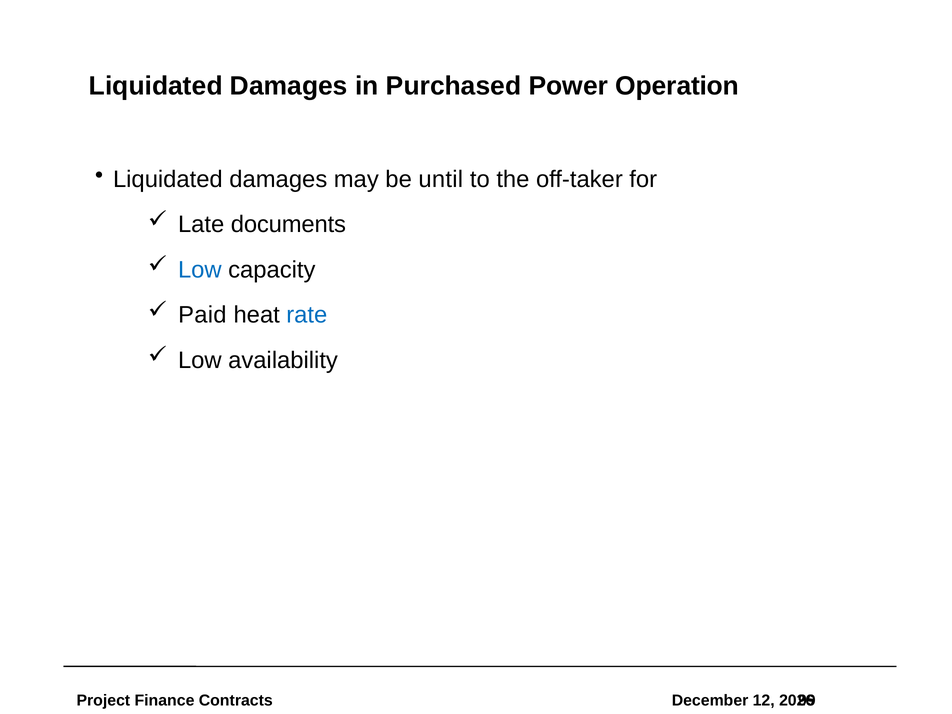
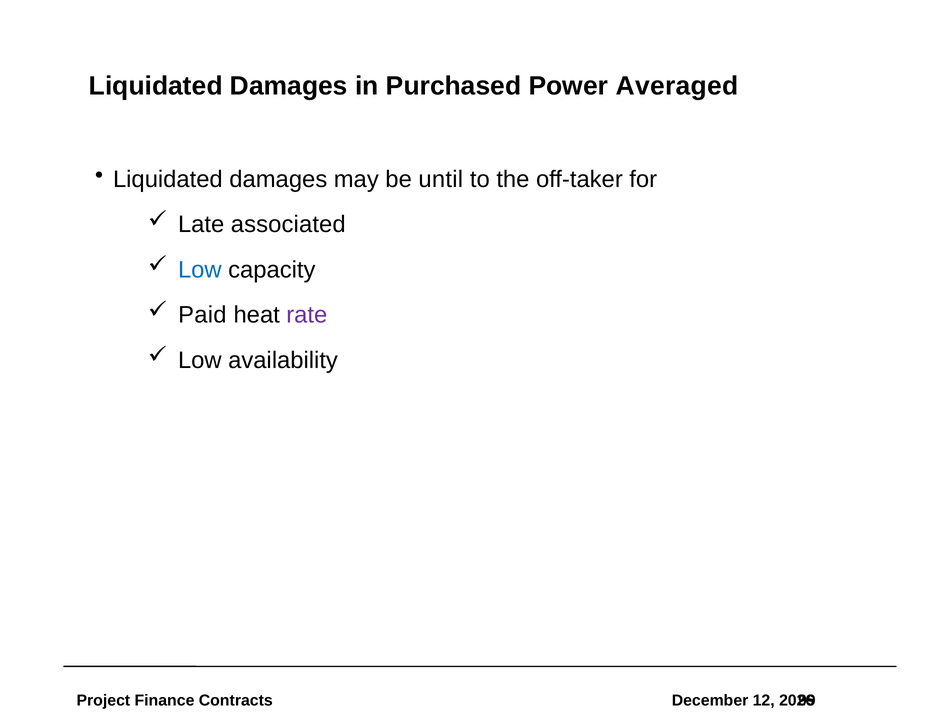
Operation: Operation -> Averaged (677, 86)
documents: documents -> associated (288, 225)
rate colour: blue -> purple (307, 315)
